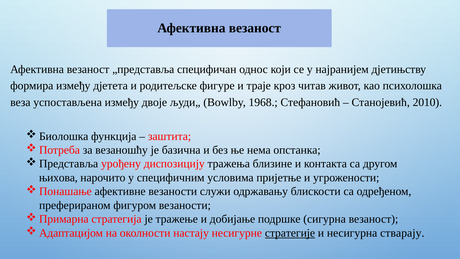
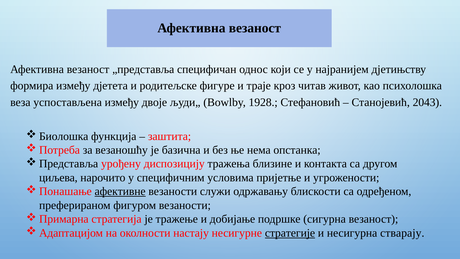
1968: 1968 -> 1928 (263, 102)
2010: 2010 -> 2043 (427, 102)
њихова: њихова -> циљева (58, 178)
афективне underline: none -> present (120, 191)
